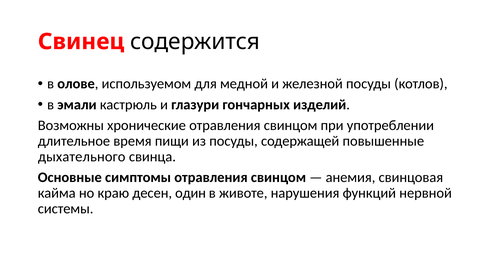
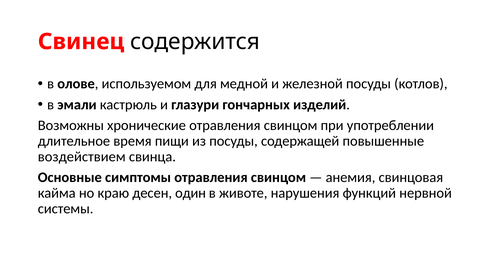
дыхательного: дыхательного -> воздействием (82, 157)
